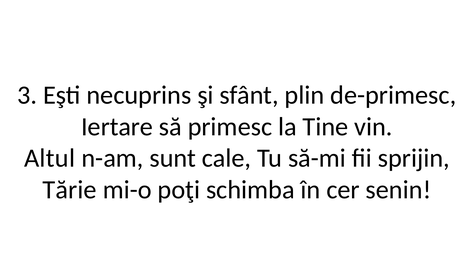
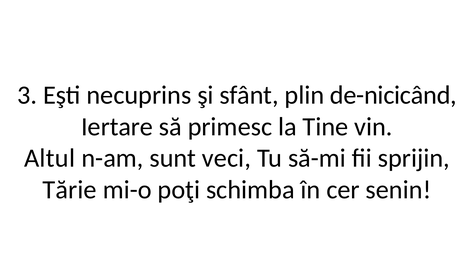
de-primesc: de-primesc -> de-nicicând (393, 95)
cale: cale -> veci (226, 158)
